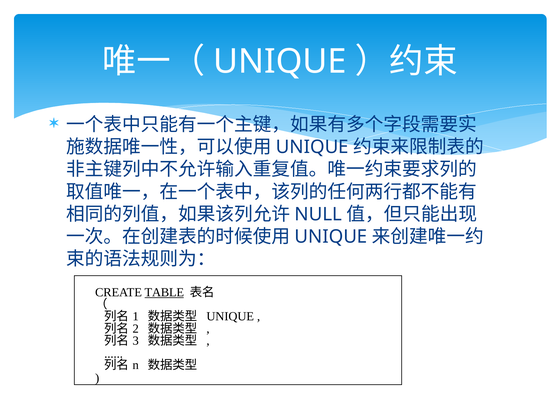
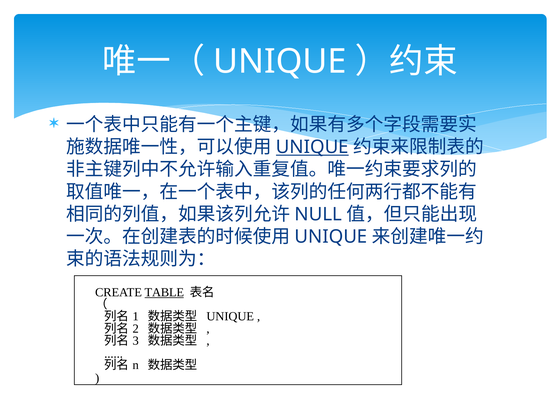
UNIQUE underline: none -> present (312, 147)
